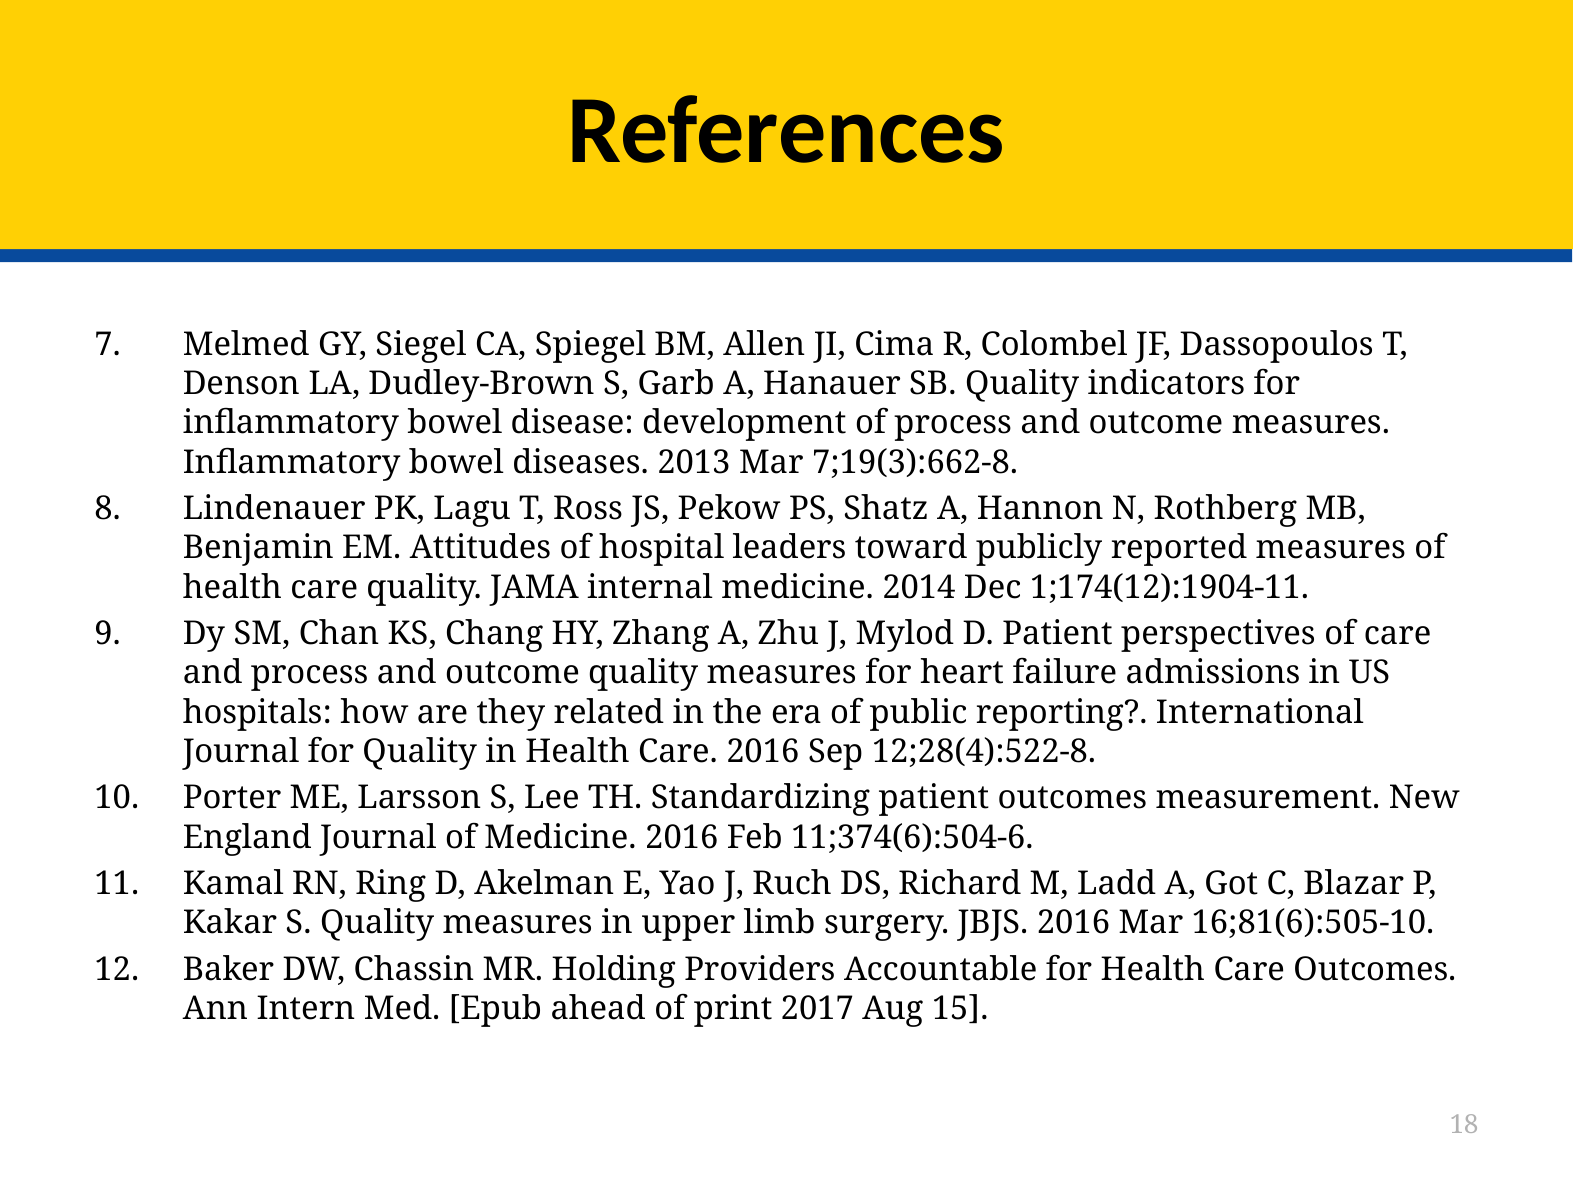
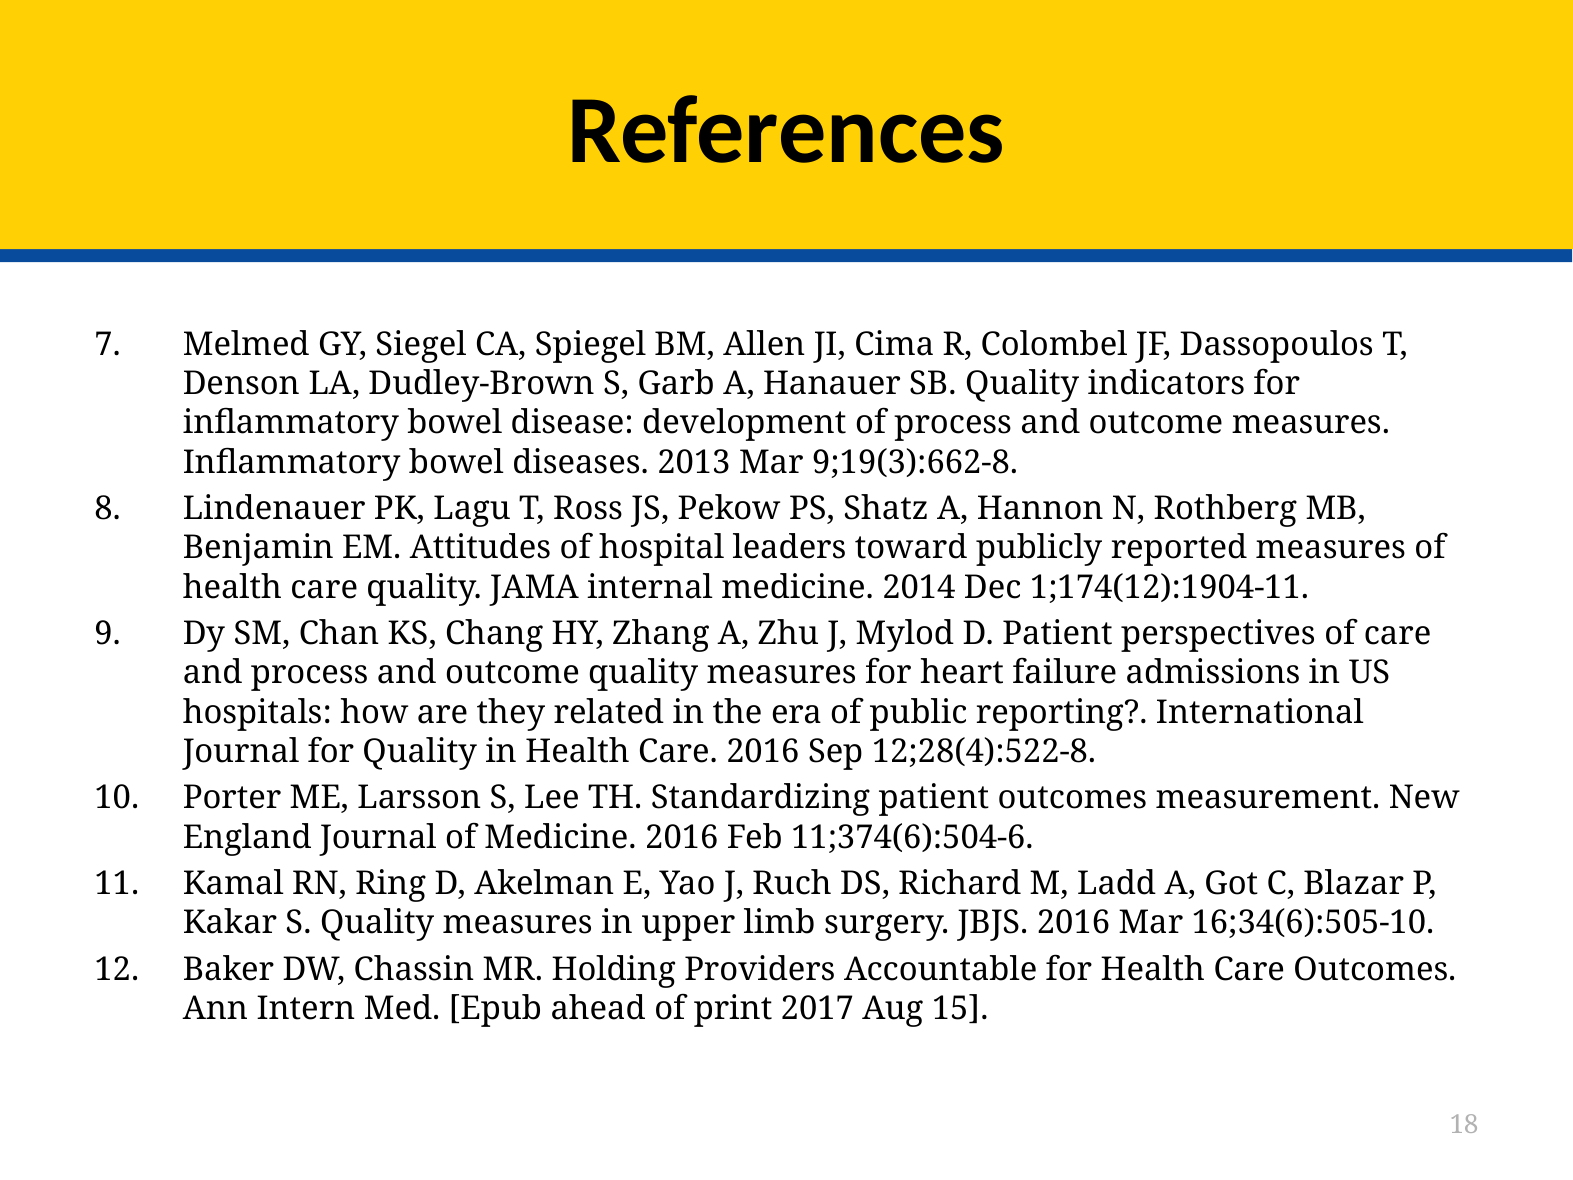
7;19(3):662-8: 7;19(3):662-8 -> 9;19(3):662-8 (915, 462)
16;81(6):505-10: 16;81(6):505-10 -> 16;34(6):505-10 (1313, 923)
